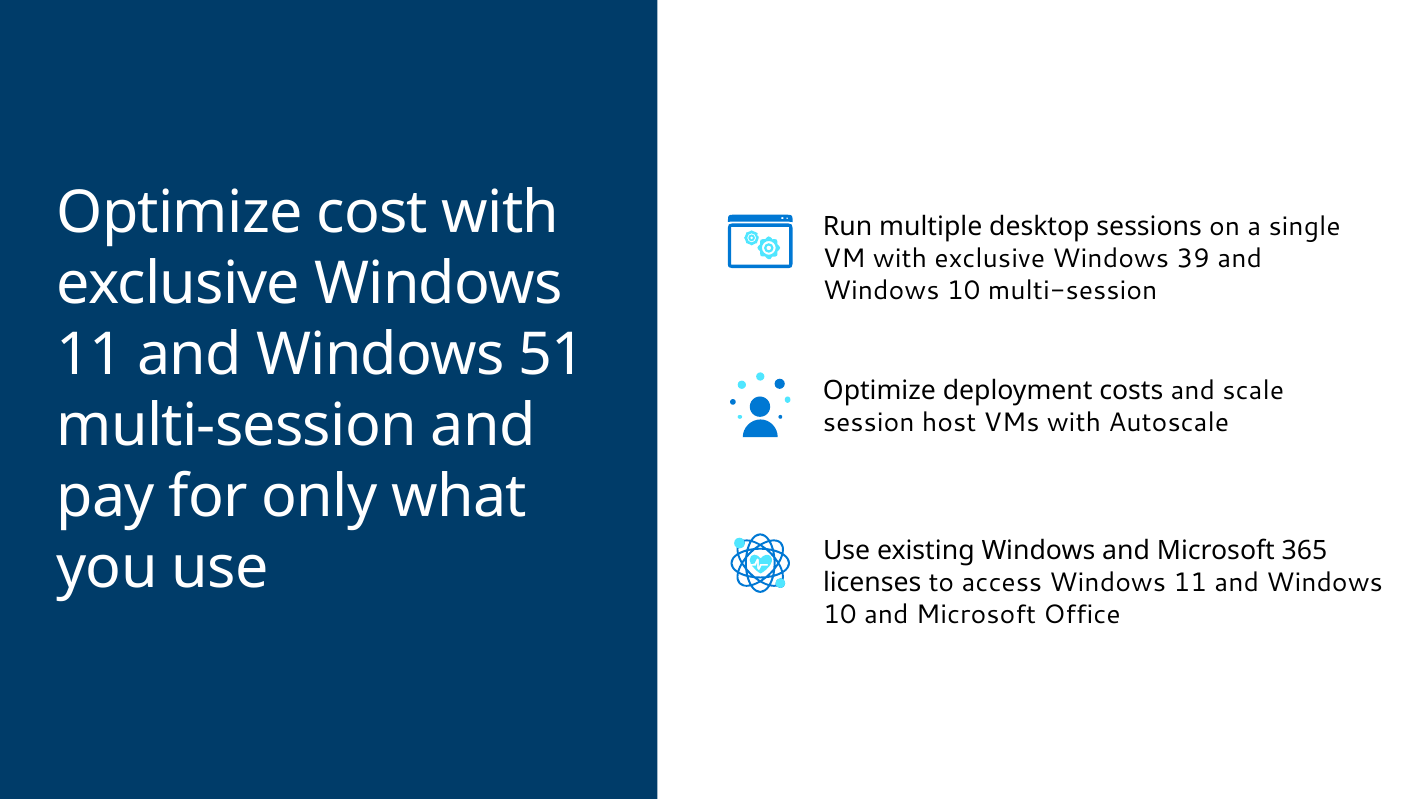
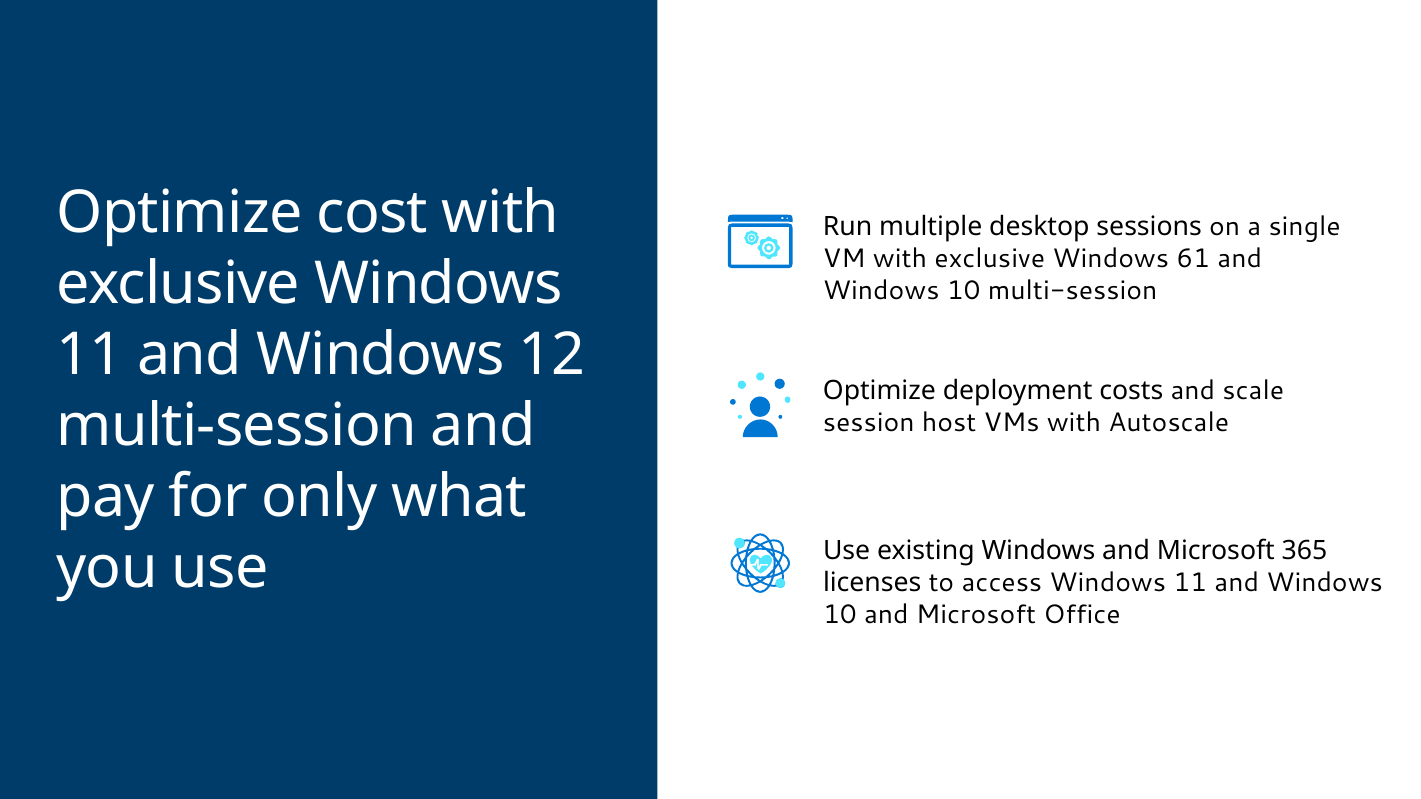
39: 39 -> 61 (1193, 259)
51: 51 -> 12 (552, 356)
